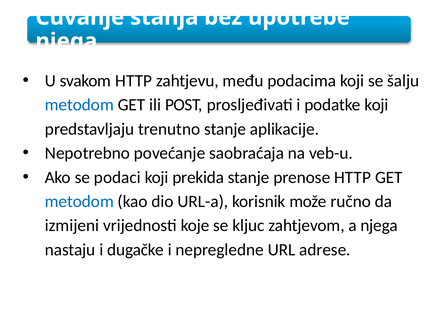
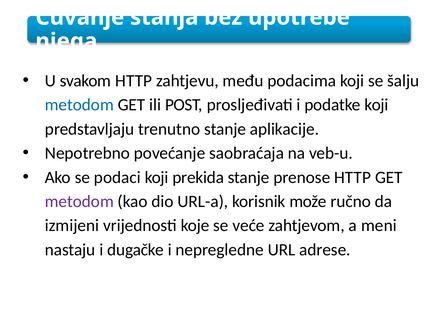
metodom colour: blue -> purple (79, 201)
kljuc: kljuc -> veće (248, 226)
a njega: njega -> meni (379, 226)
